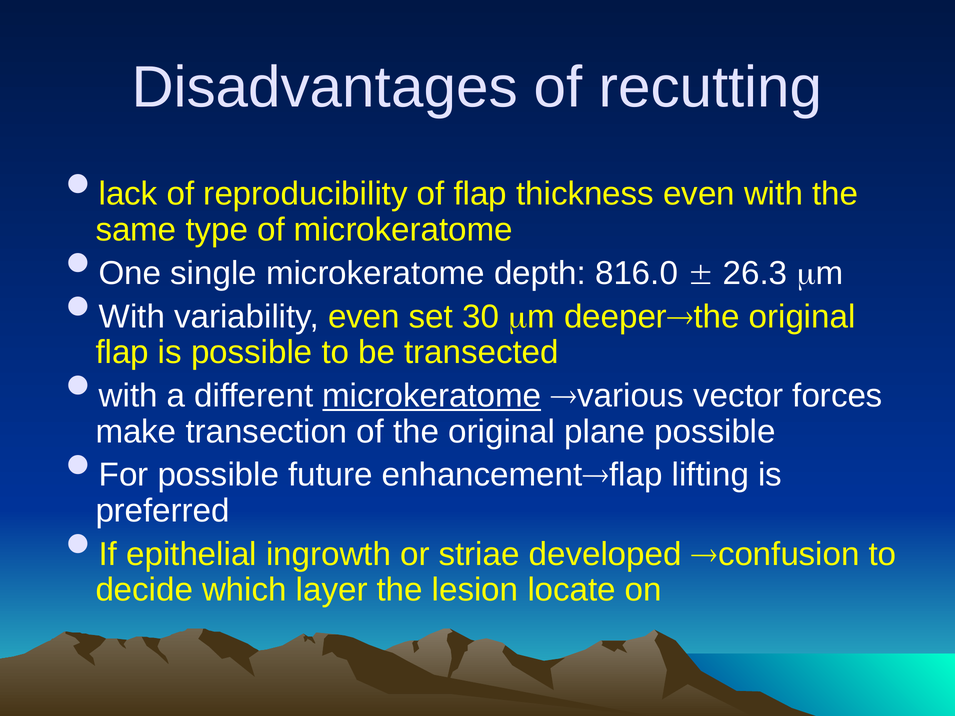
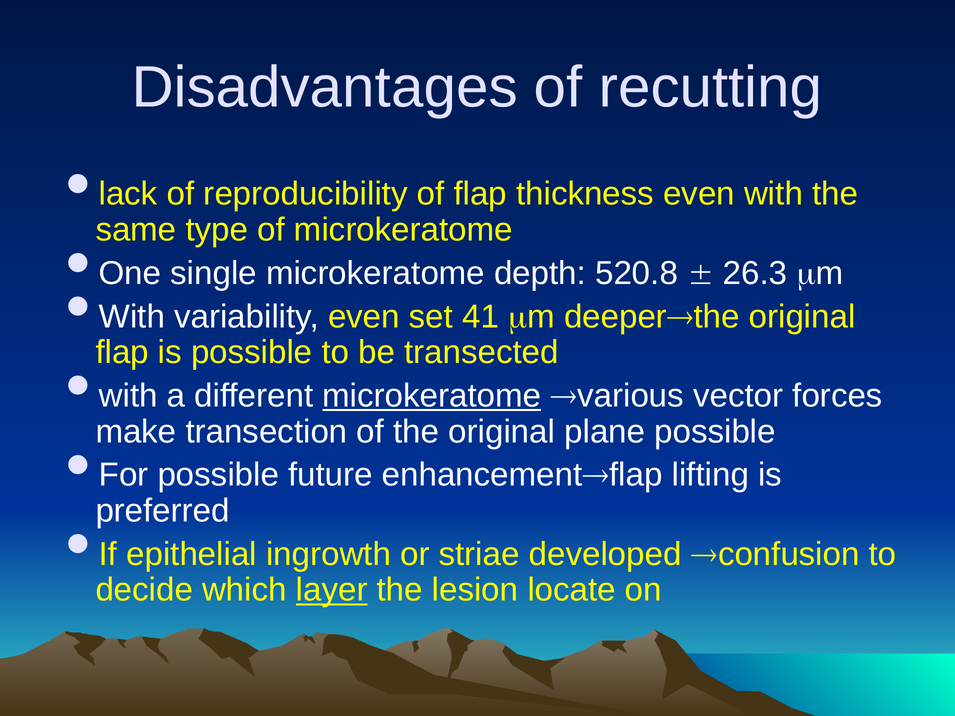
816.0: 816.0 -> 520.8 (637, 273)
30: 30 -> 41 (481, 317)
layer underline: none -> present (332, 590)
